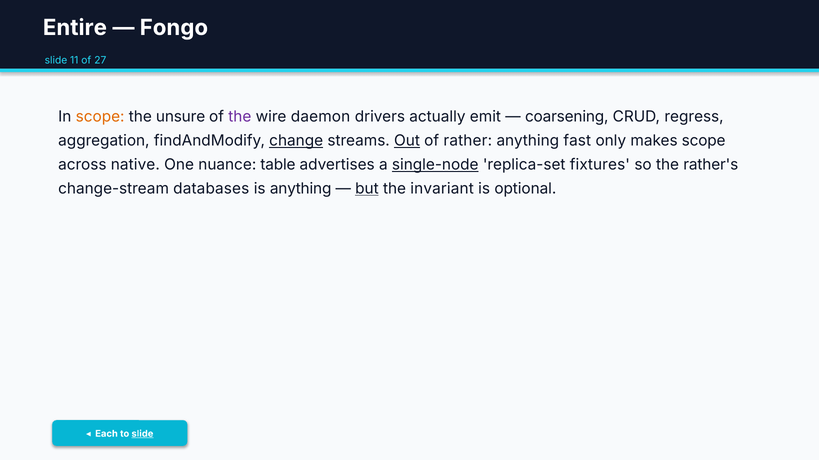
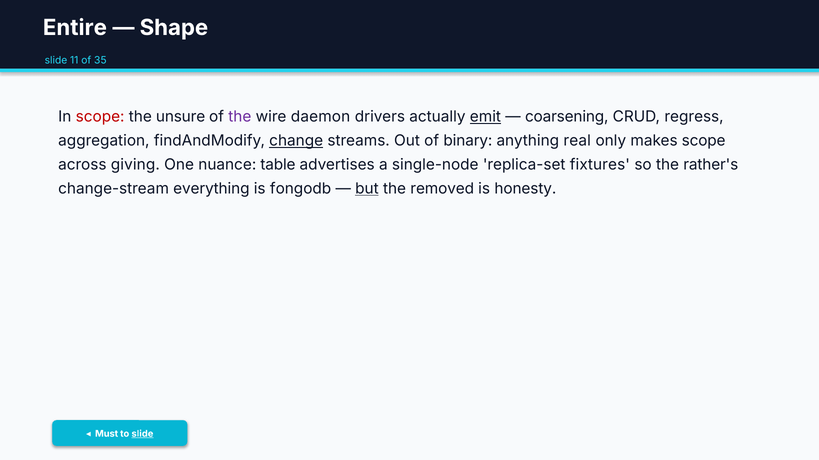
Fongo: Fongo -> Shape (174, 28)
27: 27 -> 35 (100, 60)
scope colour: orange -> red (100, 117)
emit underline: none -> present (485, 117)
Out underline: present -> none (407, 141)
rather: rather -> binary (468, 141)
fast: fast -> real (577, 141)
native: native -> giving (135, 165)
single-node underline: present -> none (435, 165)
databases: databases -> everything (211, 189)
is anything: anything -> fongodb (301, 189)
invariant: invariant -> removed (442, 189)
optional: optional -> honesty (525, 189)
Each: Each -> Must (107, 434)
